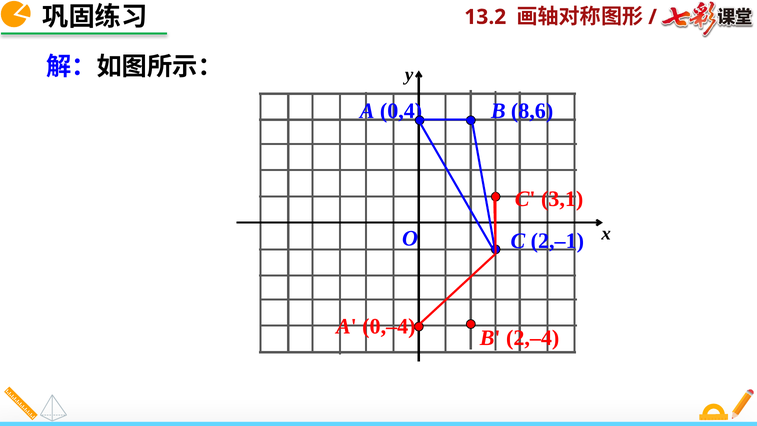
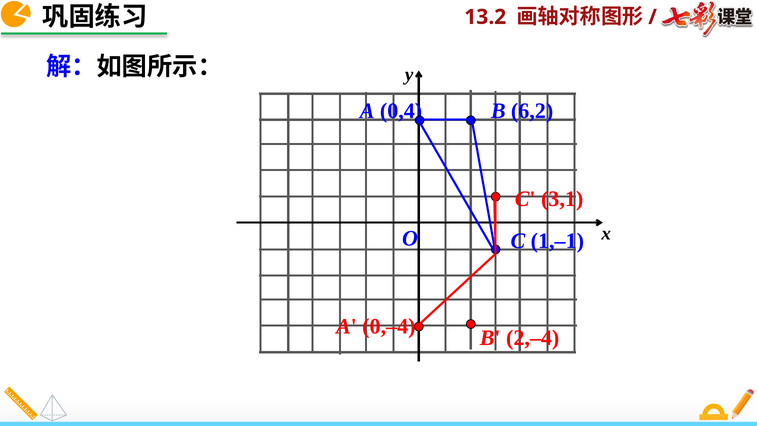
8,6: 8,6 -> 6,2 (532, 111)
2,–1: 2,–1 -> 1,–1 (557, 241)
